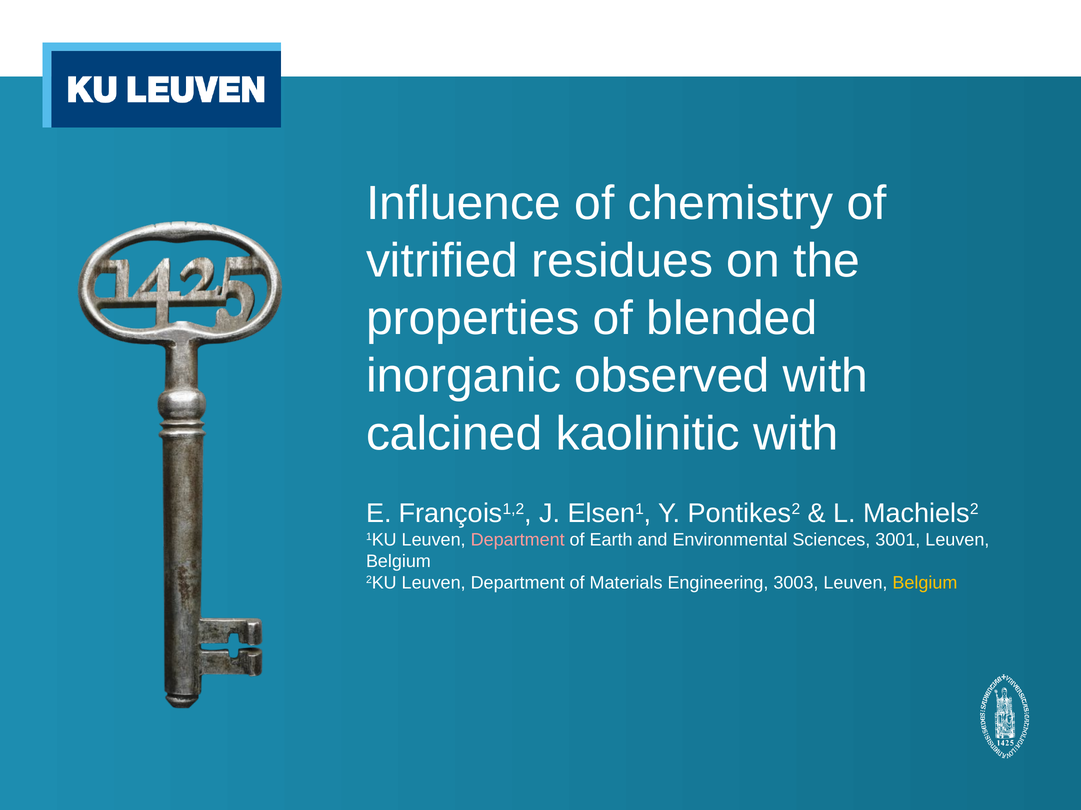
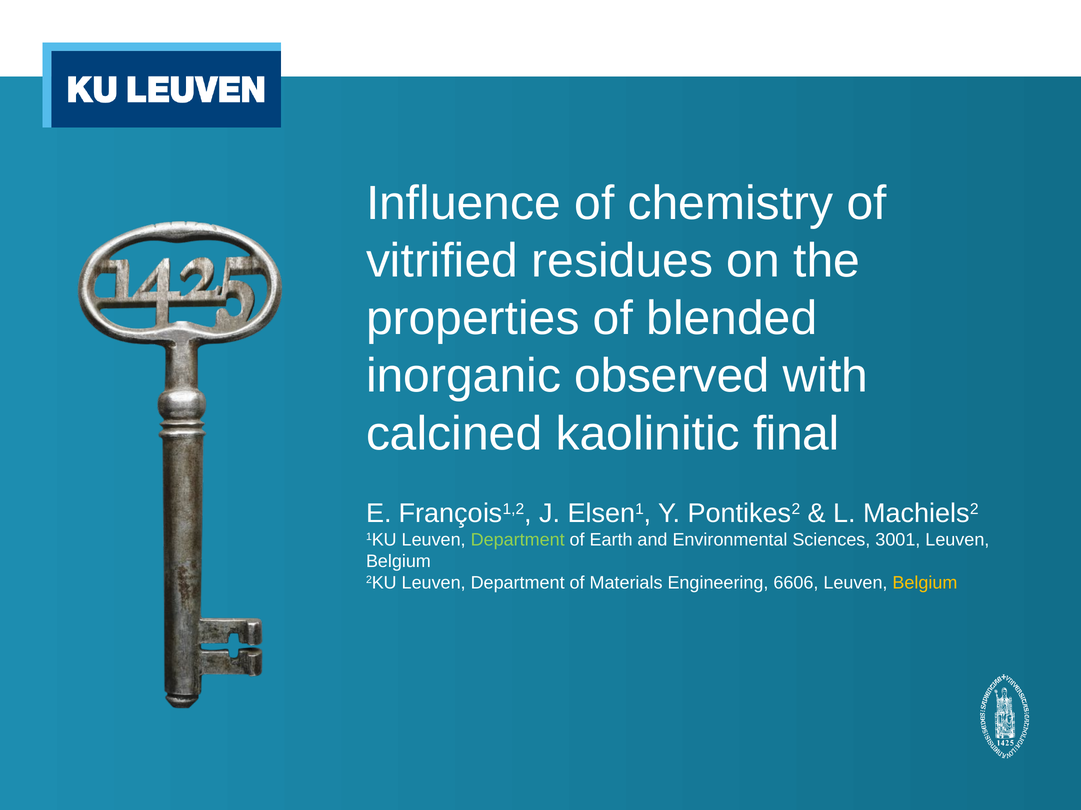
kaolinitic with: with -> final (796, 434)
Department colour: pink -> light green (518, 540)
3003: 3003 -> 6606 (796, 584)
